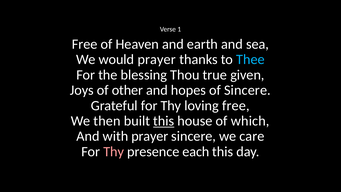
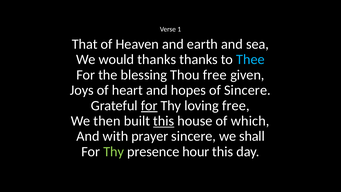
Free: Free -> That (85, 44)
would prayer: prayer -> thanks (157, 59)
Thou true: true -> free (215, 75)
other: other -> heart (127, 90)
for underline: none -> present (149, 105)
care: care -> shall (252, 136)
Thy colour: pink -> light green (114, 151)
each: each -> hour (196, 151)
